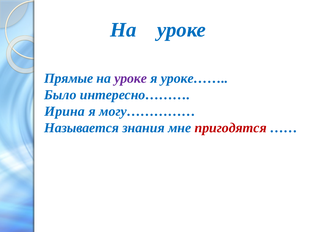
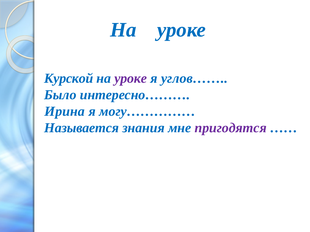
Прямые: Прямые -> Курской (69, 79)
уроке……: уроке…… -> углов…… (194, 79)
пригодятся colour: red -> purple (231, 128)
